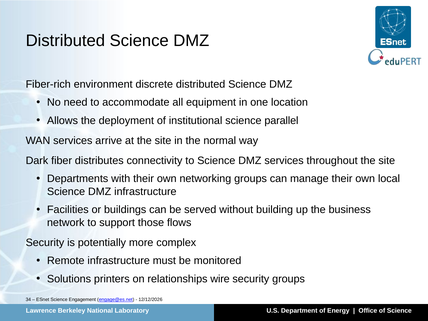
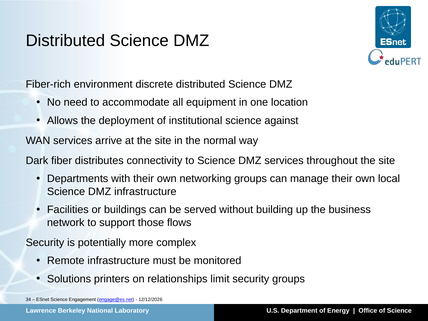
parallel: parallel -> against (281, 121)
wire: wire -> limit (220, 279)
